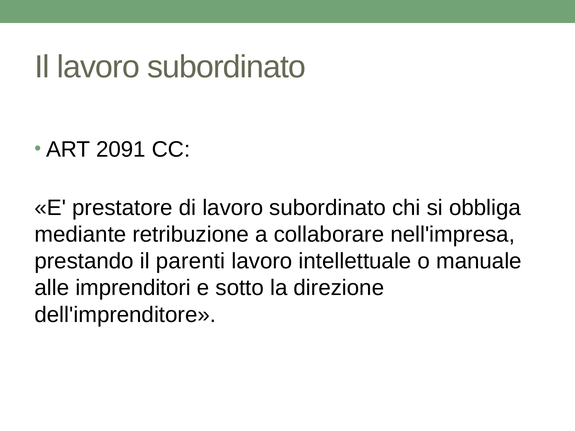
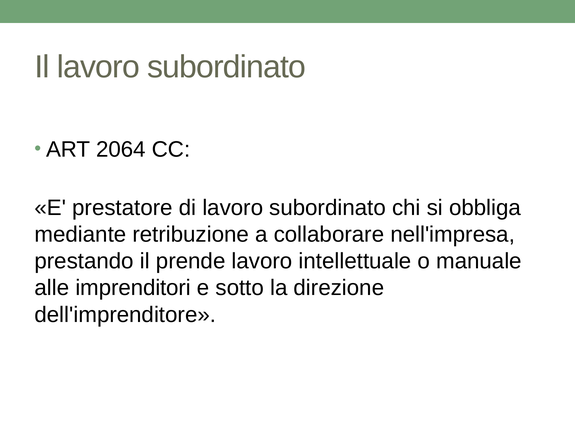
2091: 2091 -> 2064 (121, 150)
parenti: parenti -> prende (191, 261)
